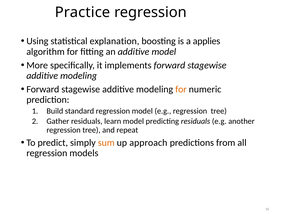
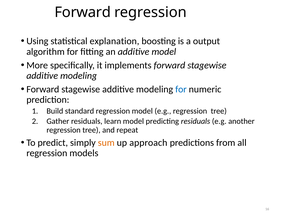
Practice: Practice -> Forward (83, 12)
applies: applies -> output (206, 41)
for colour: orange -> blue (181, 89)
